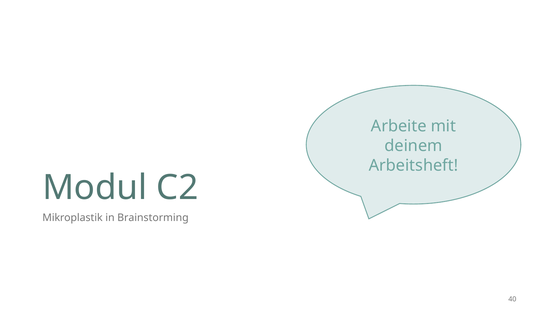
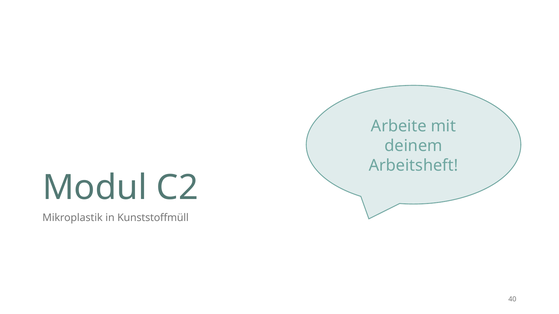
Brainstorming: Brainstorming -> Kunststoffmüll (153, 218)
